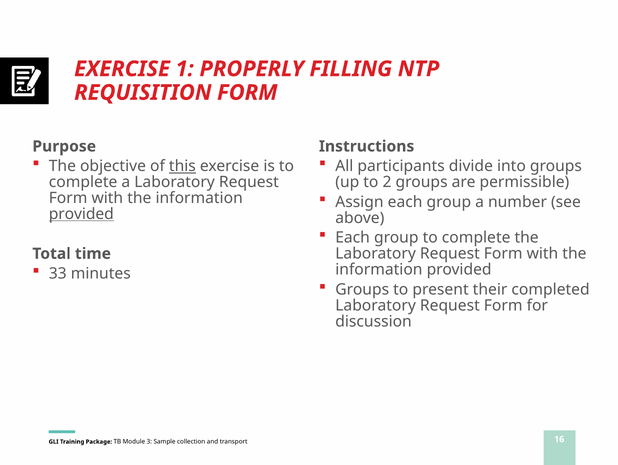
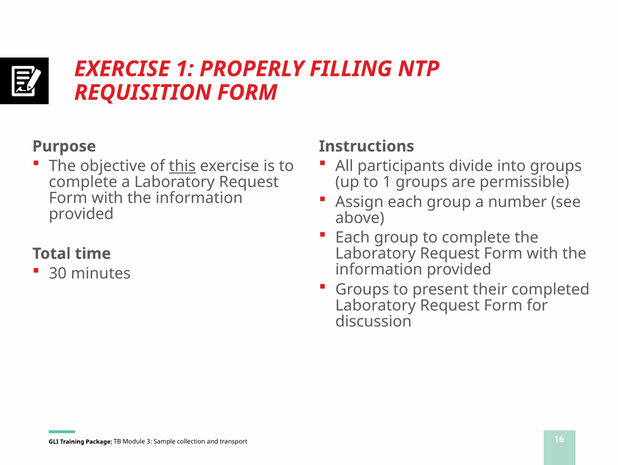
to 2: 2 -> 1 (387, 182)
provided underline: present -> none (81, 214)
33: 33 -> 30 (58, 274)
